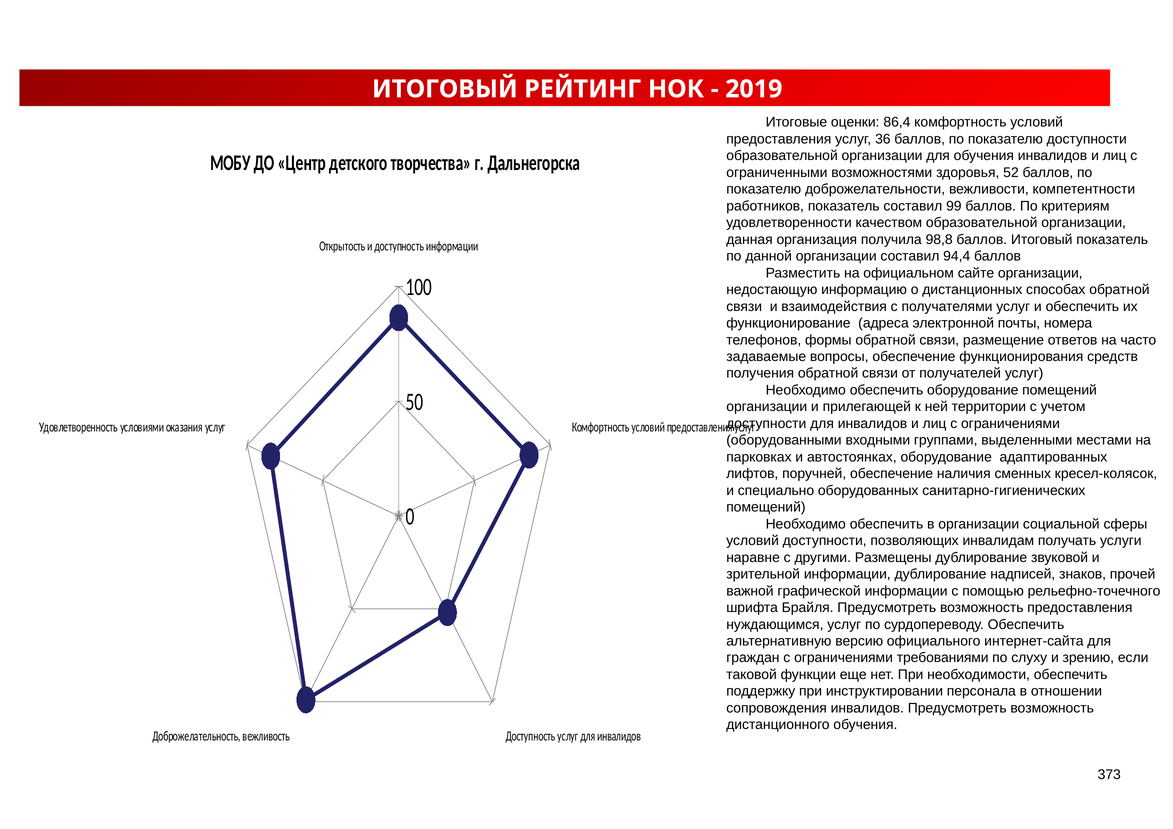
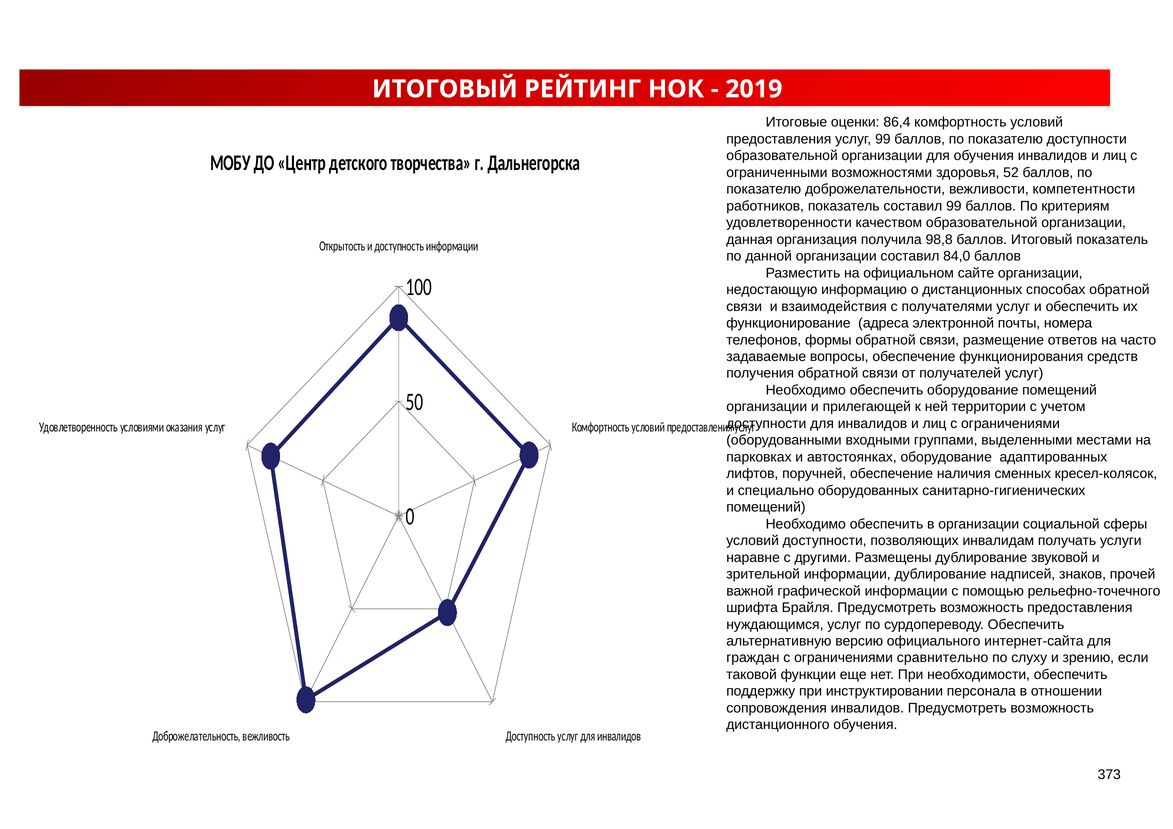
услуг 36: 36 -> 99 (883, 139)
94,4: 94,4 -> 84,0 (957, 256)
требованиями: требованиями -> сравнительно (943, 658)
